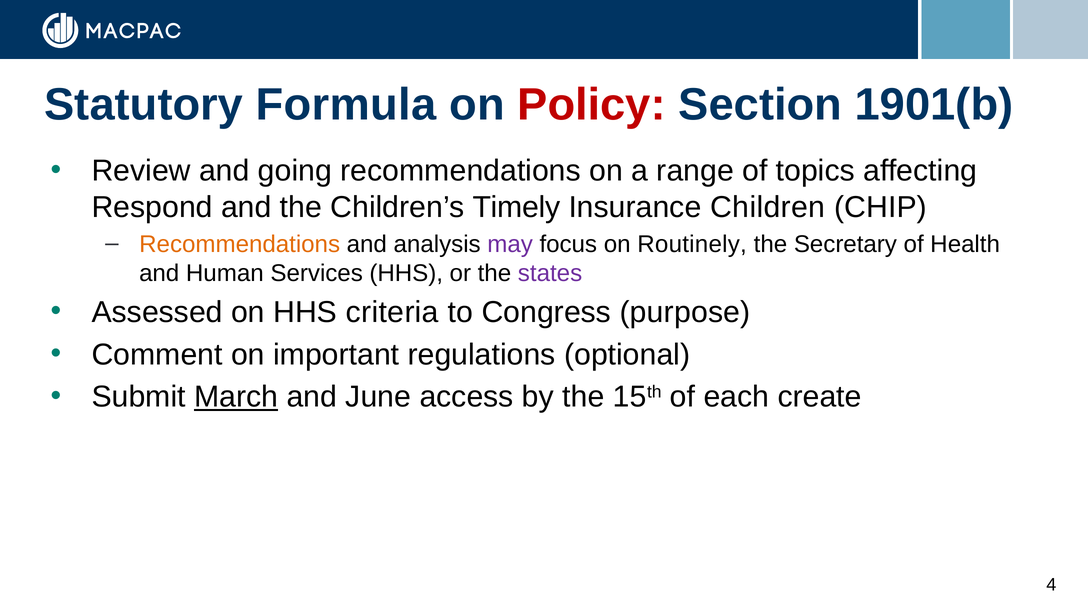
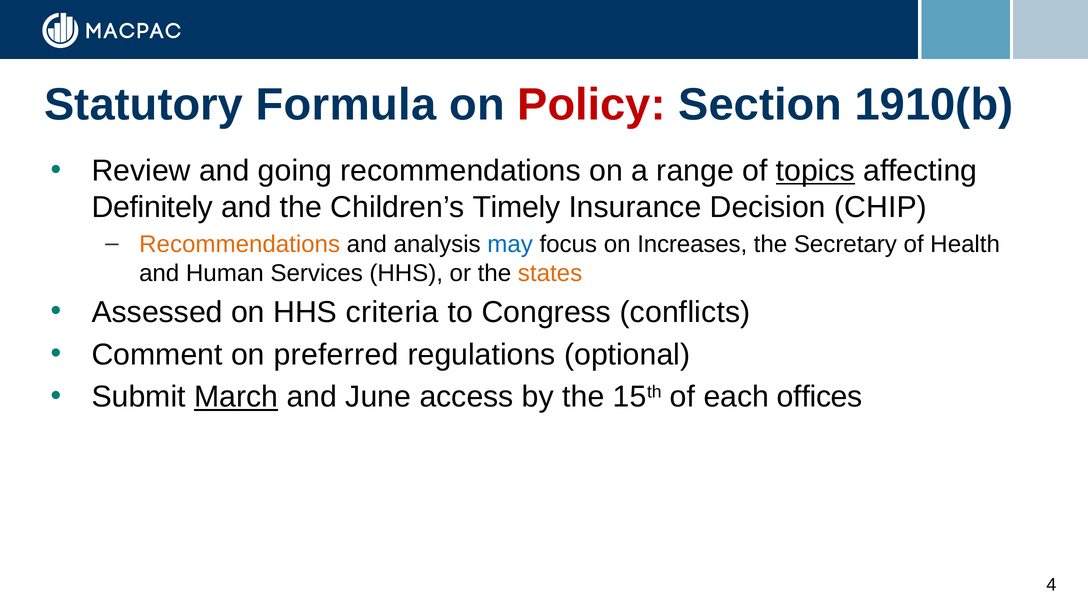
1901(b: 1901(b -> 1910(b (934, 105)
topics underline: none -> present (815, 171)
Respond: Respond -> Definitely (152, 207)
Children: Children -> Decision (768, 207)
may colour: purple -> blue (510, 244)
Routinely: Routinely -> Increases (692, 244)
states colour: purple -> orange (550, 273)
purpose: purpose -> conflicts (685, 312)
important: important -> preferred (336, 355)
create: create -> offices (820, 397)
